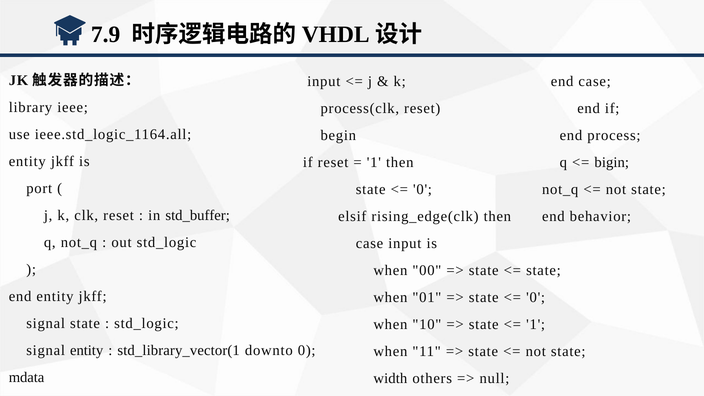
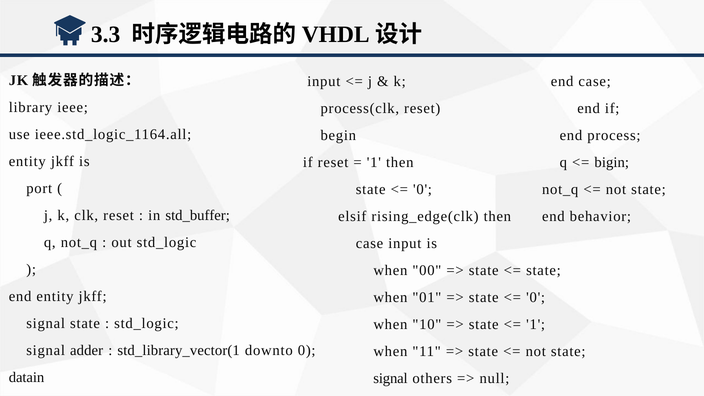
7.9: 7.9 -> 3.3 (106, 35)
signal entity: entity -> adder (87, 350)
mdata: mdata -> datain (27, 377)
width: width -> signal (390, 378)
